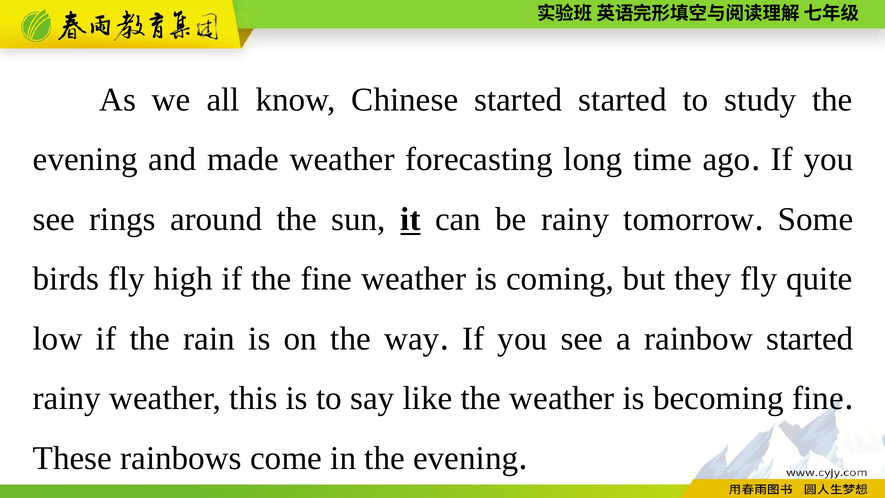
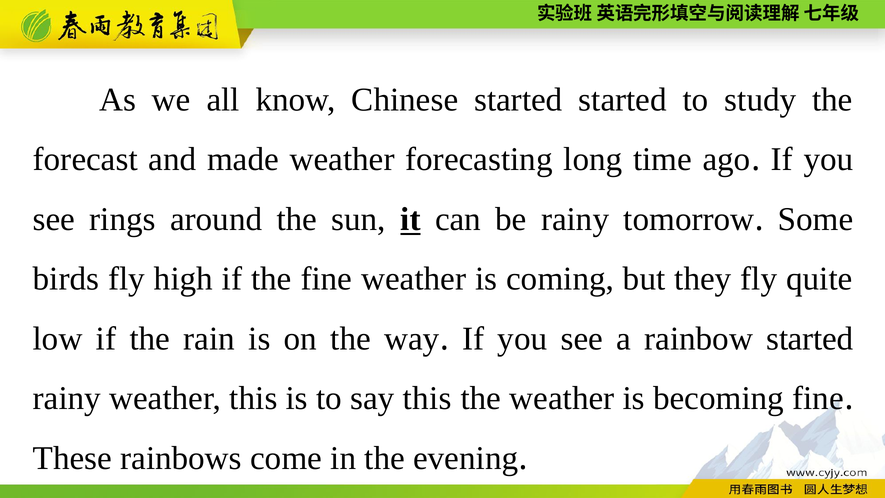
evening: evening -> forecast (85, 159)
say like: like -> this (427, 398)
